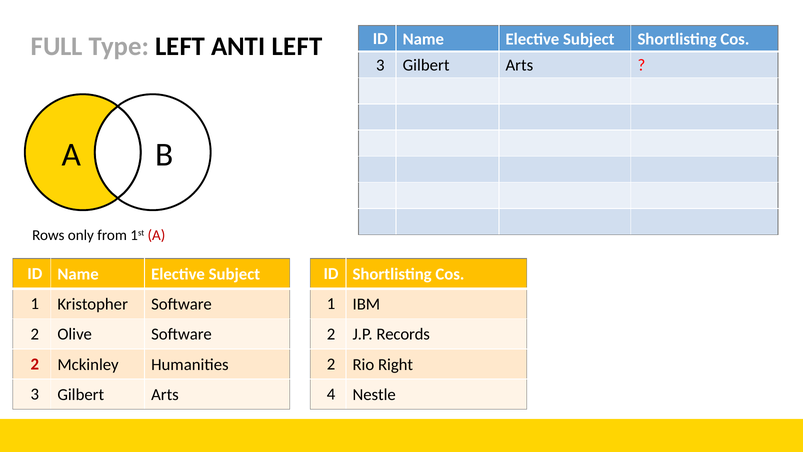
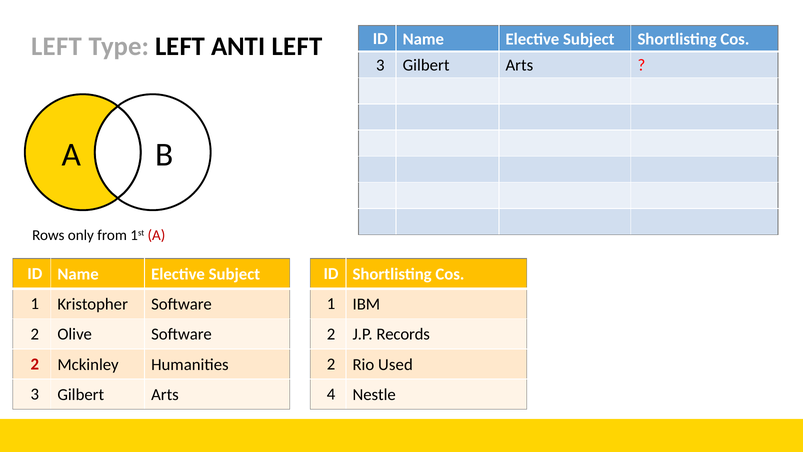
FULL: FULL -> LEFT (57, 47)
Right: Right -> Used (395, 364)
